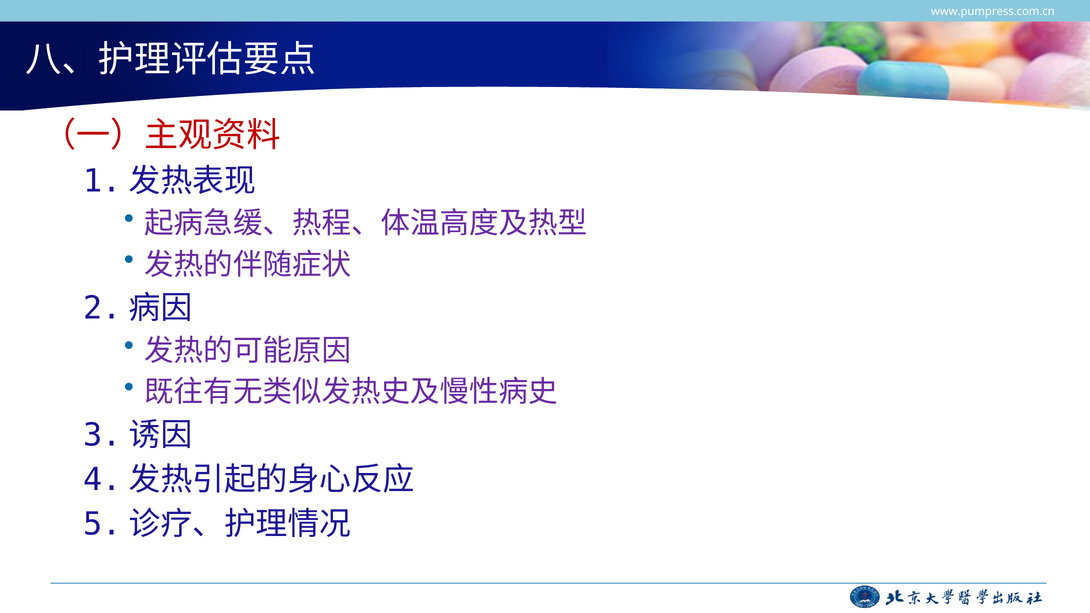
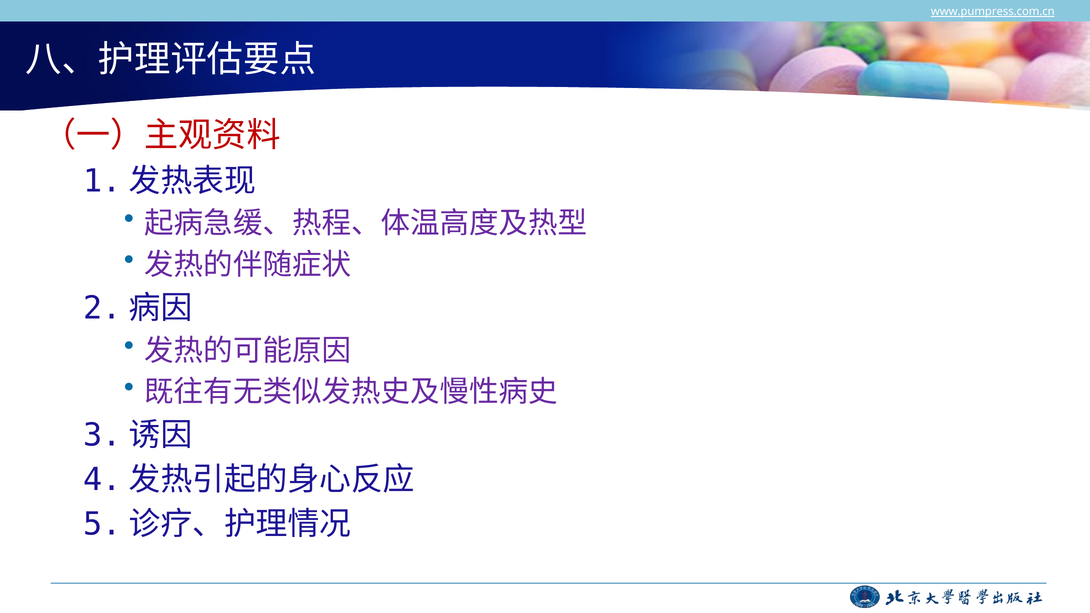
www.pumpress.com.cn underline: none -> present (993, 12)
